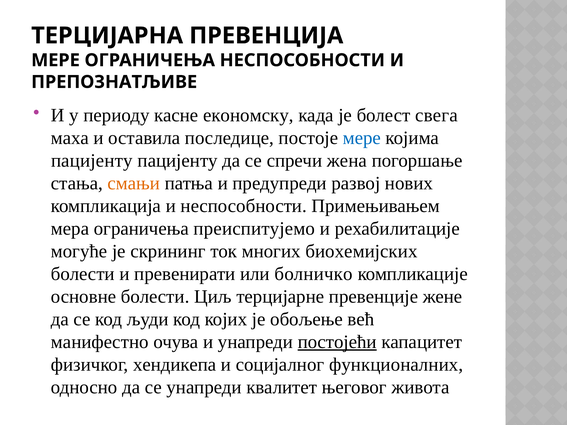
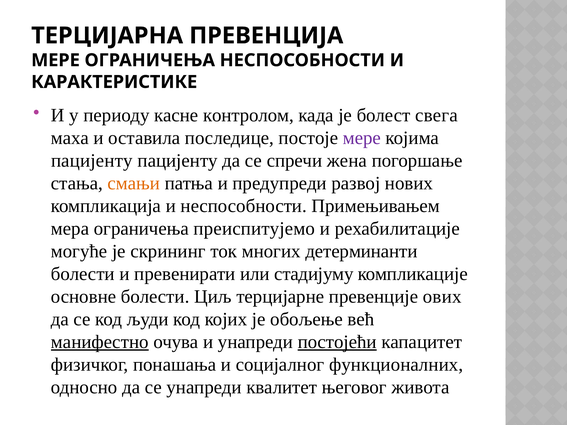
ПРЕПОЗНАТЉИВЕ: ПРЕПОЗНАТЉИВЕ -> КАРАКТЕРИСТИКЕ (114, 82)
економску: економску -> контролом (248, 115)
мере colour: blue -> purple (362, 138)
биохемијских: биохемијских -> детерминанти (361, 251)
болничко: болничко -> стадијуму (314, 274)
жене: жене -> ових (442, 297)
манифестно underline: none -> present (100, 342)
хендикепа: хендикепа -> понашања (175, 365)
